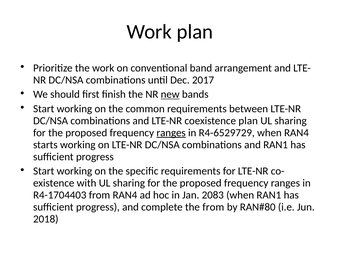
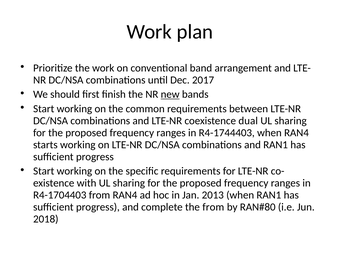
coexistence plan: plan -> dual (248, 121)
ranges underline: present -> none (171, 133)
R4-6529729: R4-6529729 -> R4-1744403 (227, 133)
2083: 2083 -> 2013 (213, 195)
